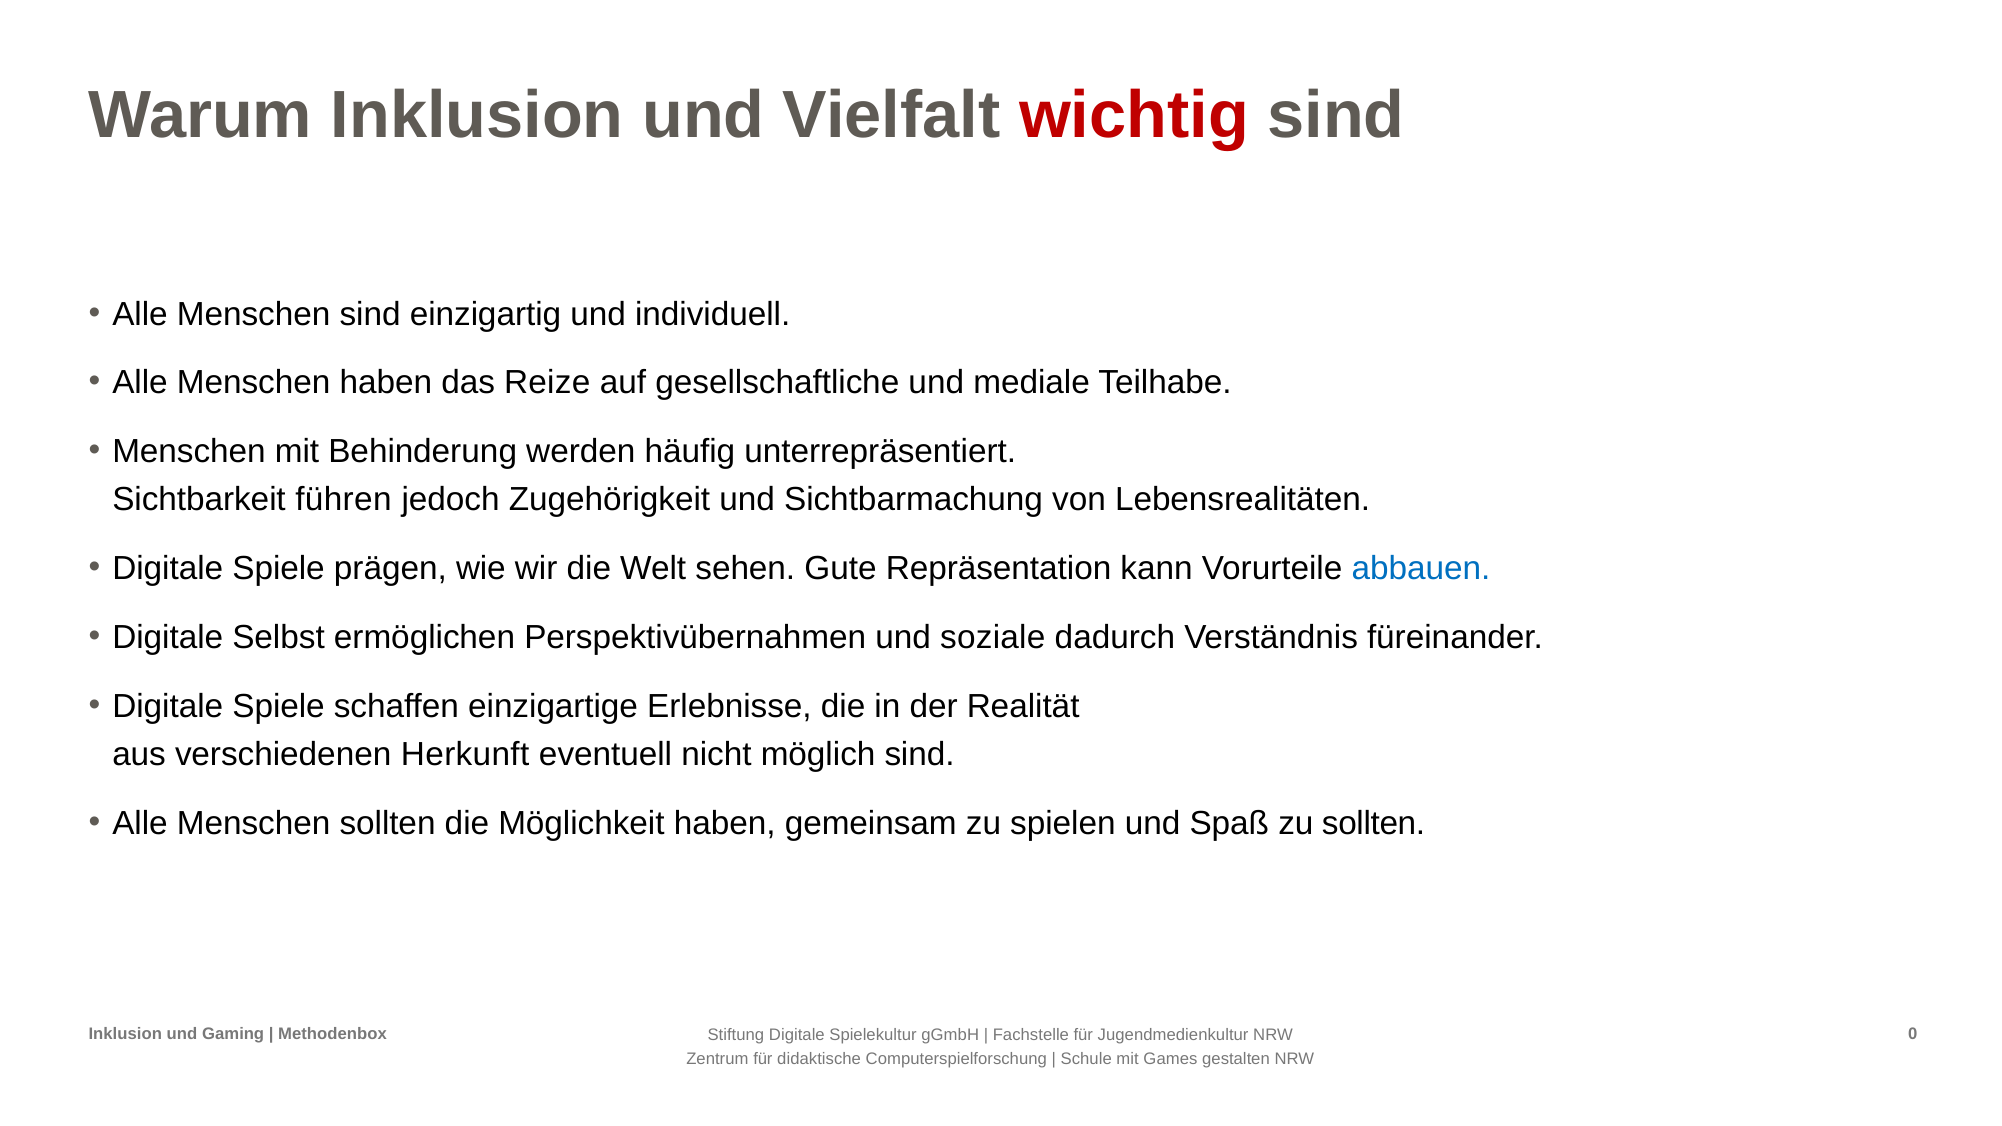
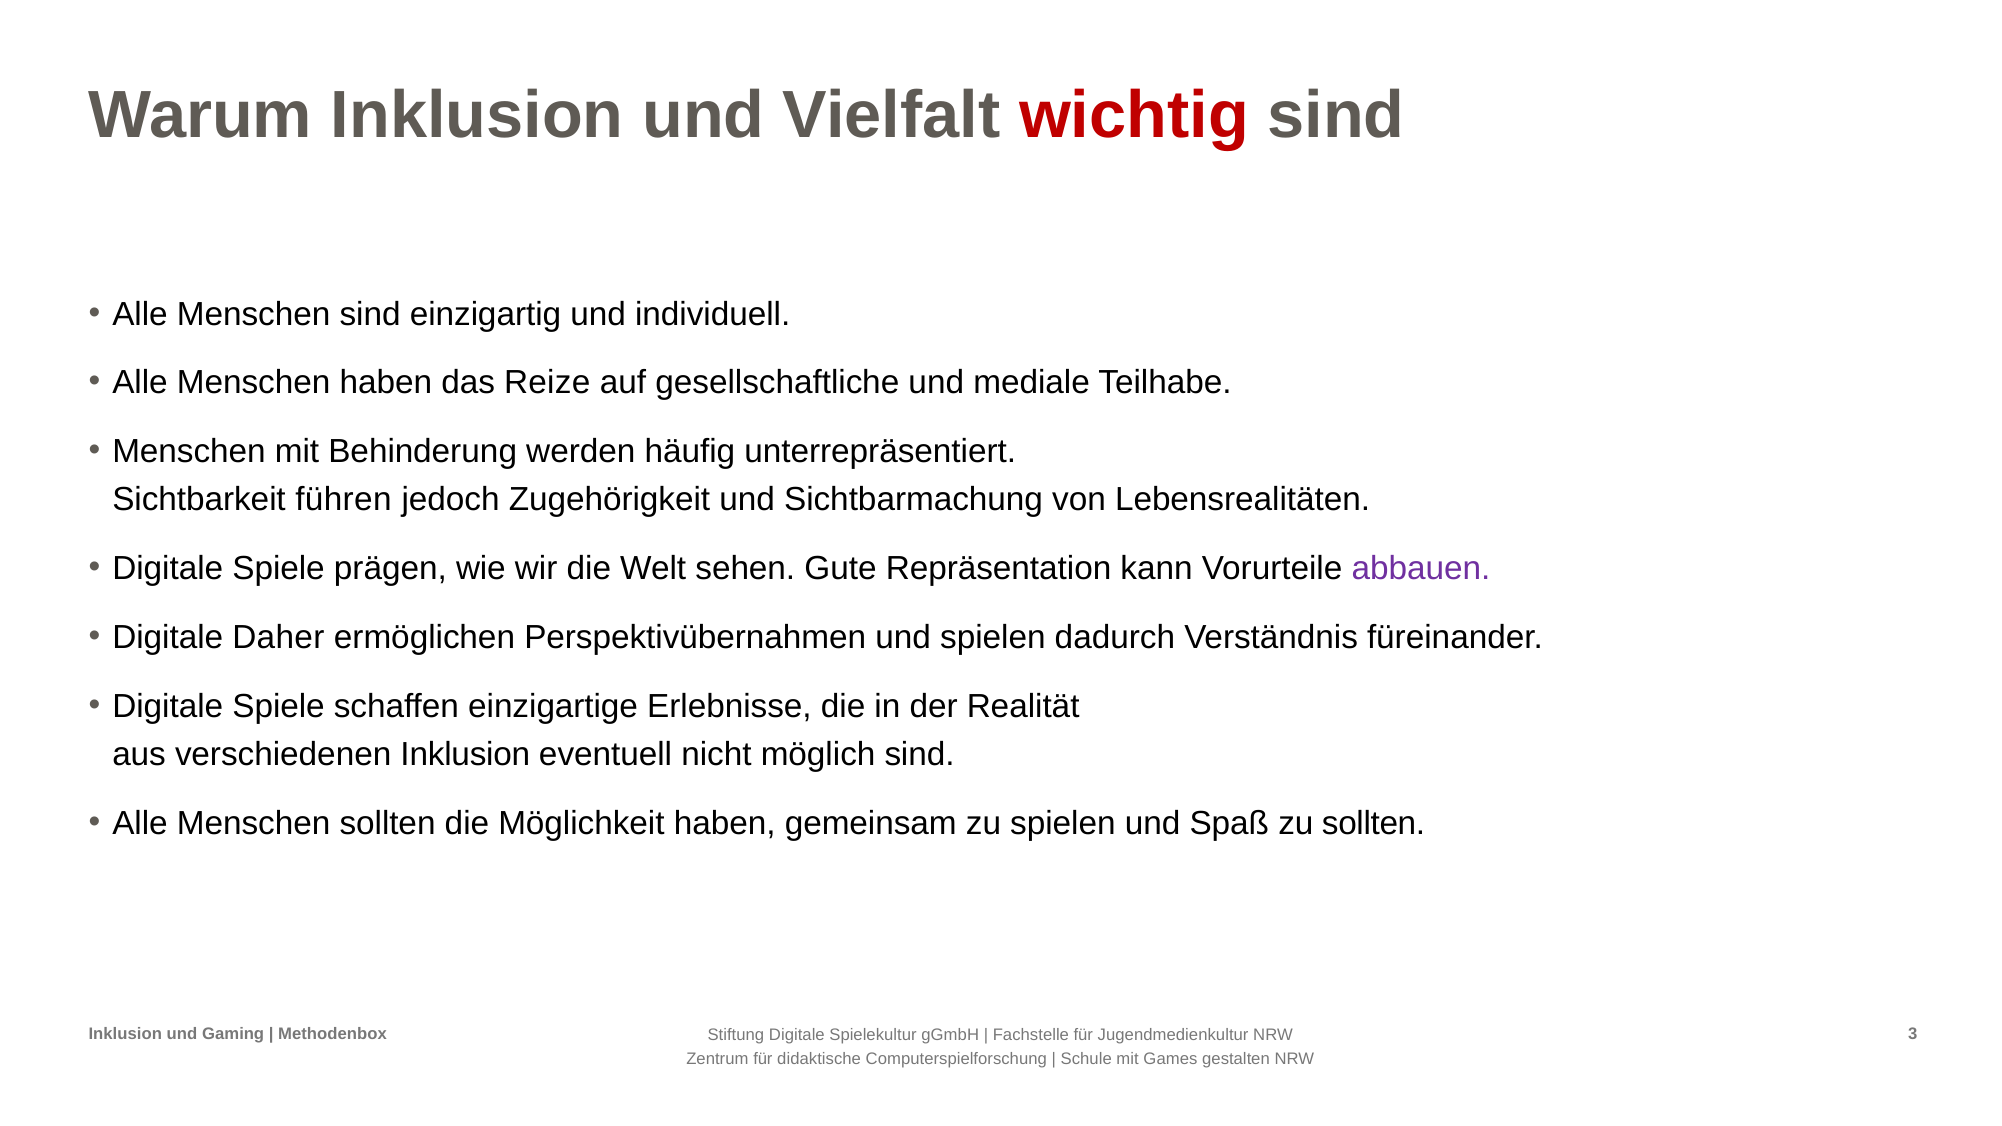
abbauen colour: blue -> purple (1421, 569)
Selbst: Selbst -> Daher (278, 638)
und soziale: soziale -> spielen (993, 638)
verschiedenen Herkunft: Herkunft -> Inklusion (465, 754)
0: 0 -> 3 (1913, 1034)
